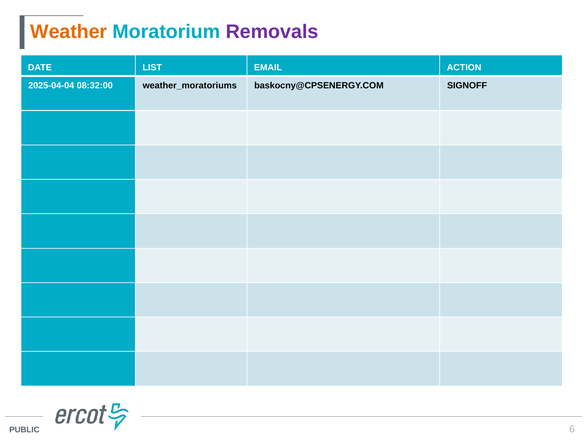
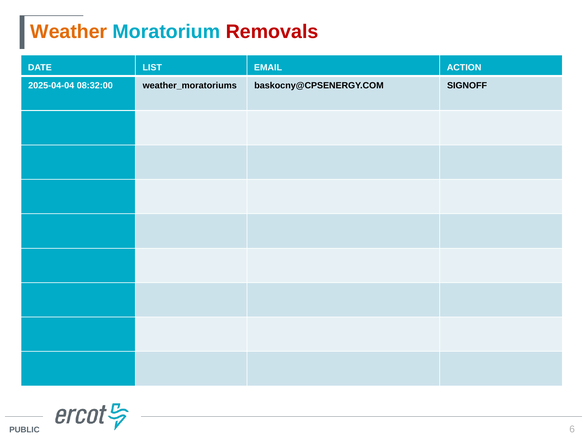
Removals colour: purple -> red (272, 32)
